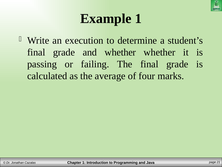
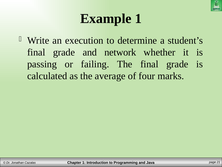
and whether: whether -> network (120, 52)
